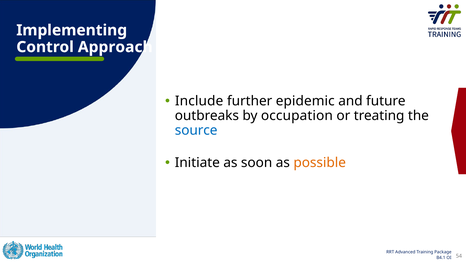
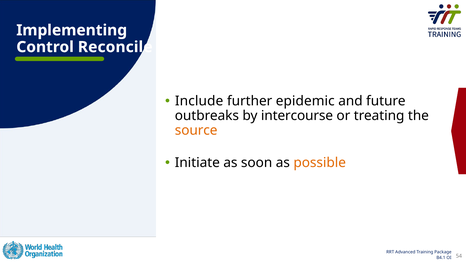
Approach: Approach -> Reconcile (115, 47)
occupation: occupation -> intercourse (297, 116)
source colour: blue -> orange (196, 131)
